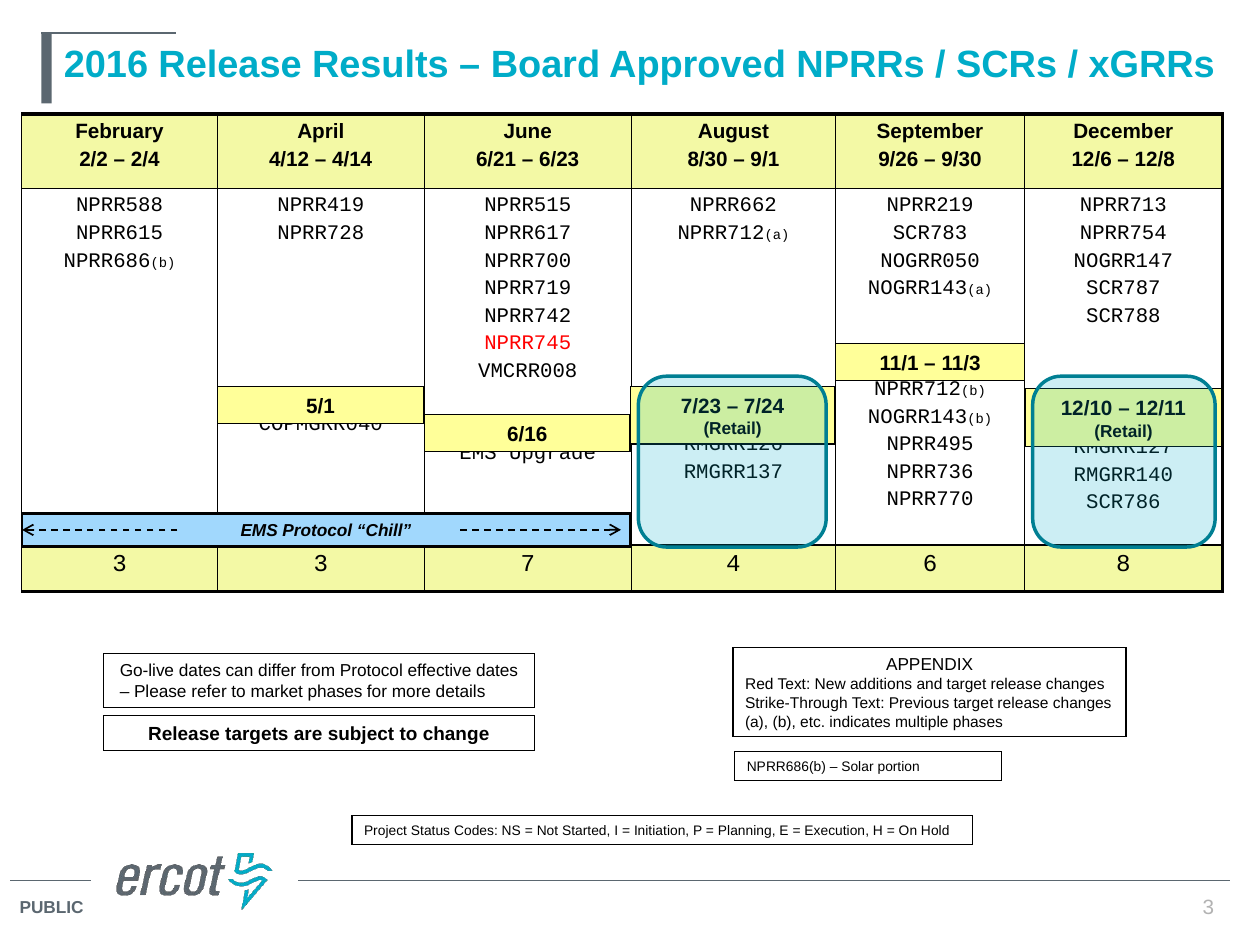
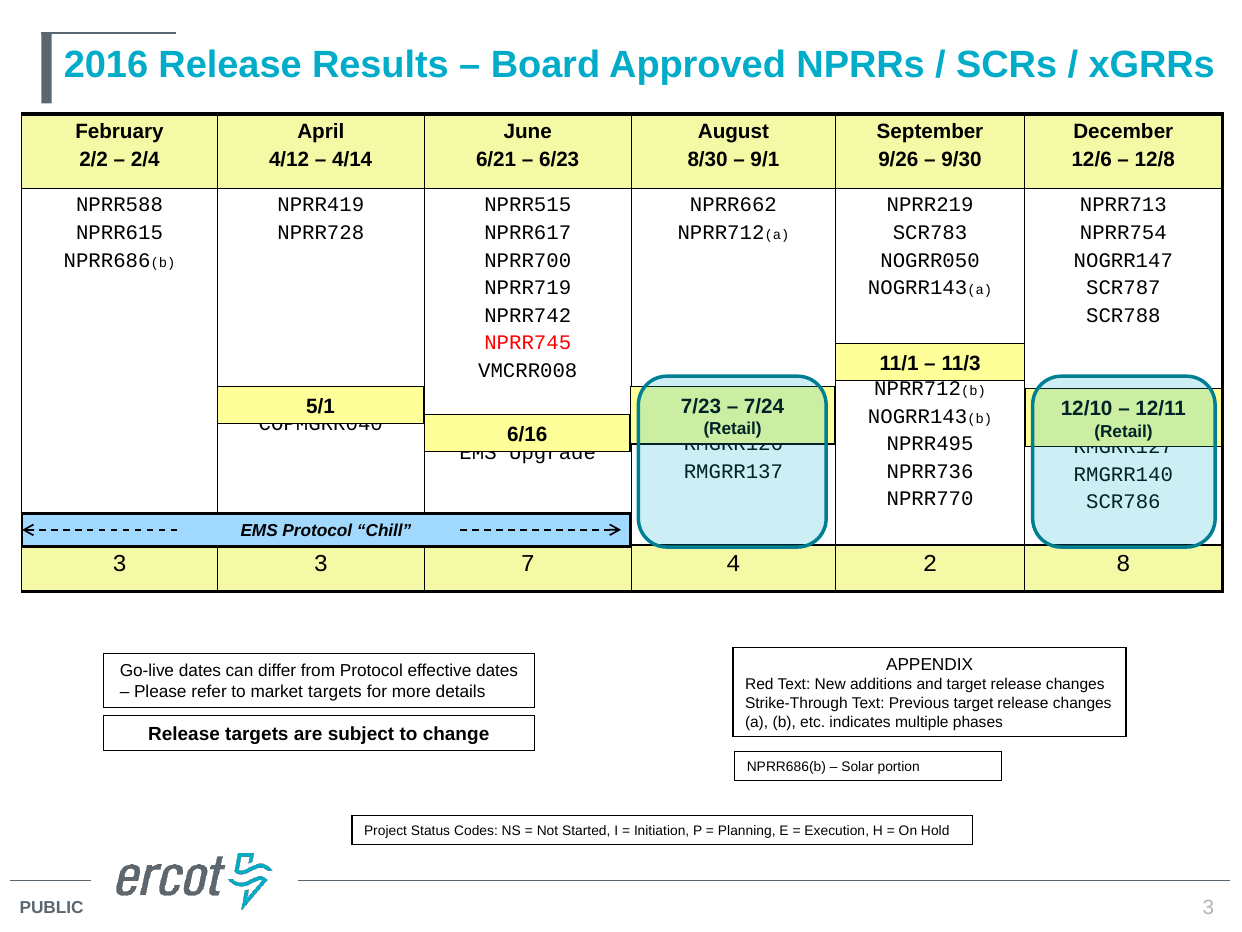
6: 6 -> 2 (930, 563)
market phases: phases -> targets (335, 692)
